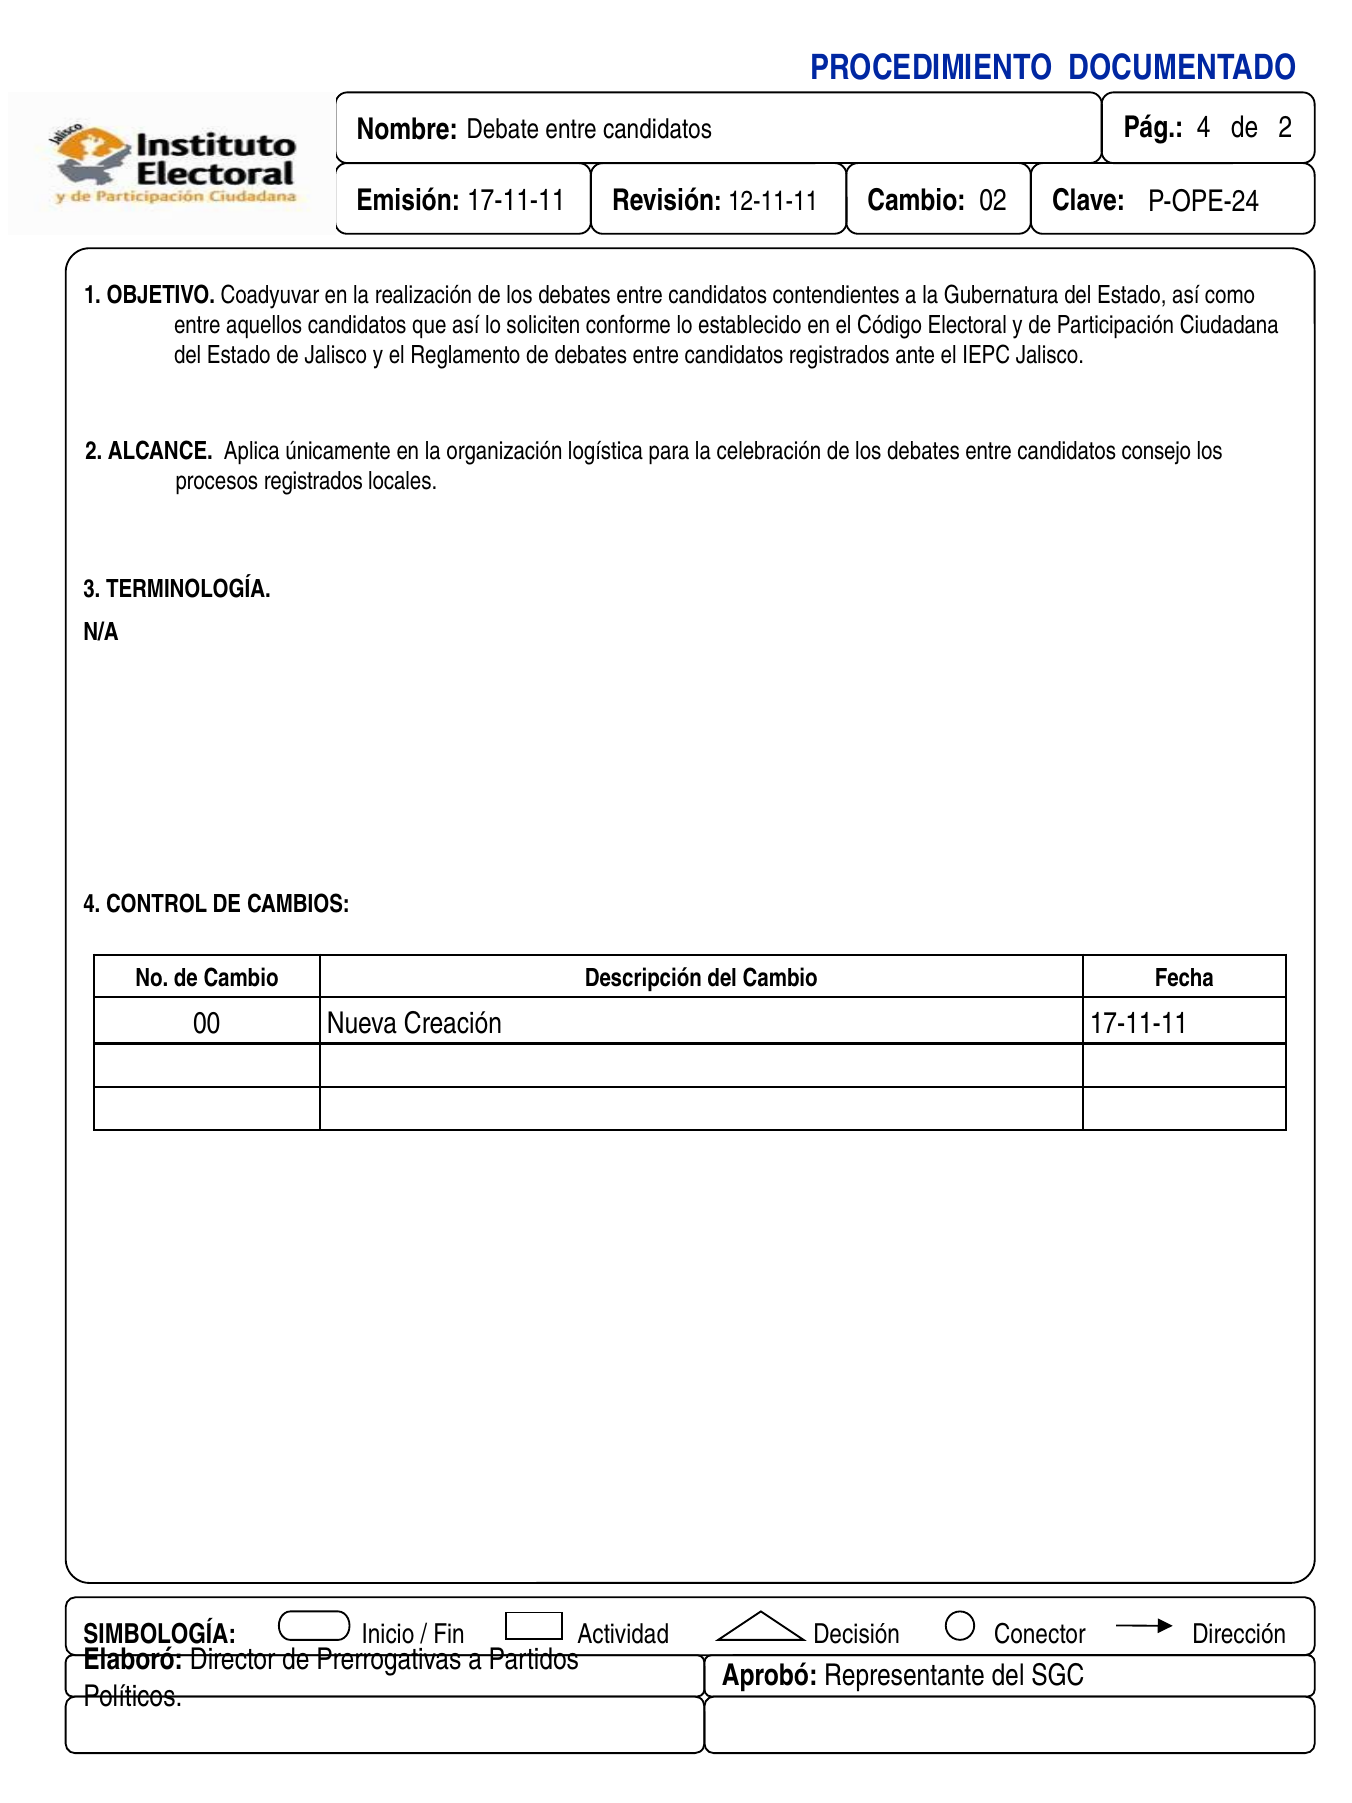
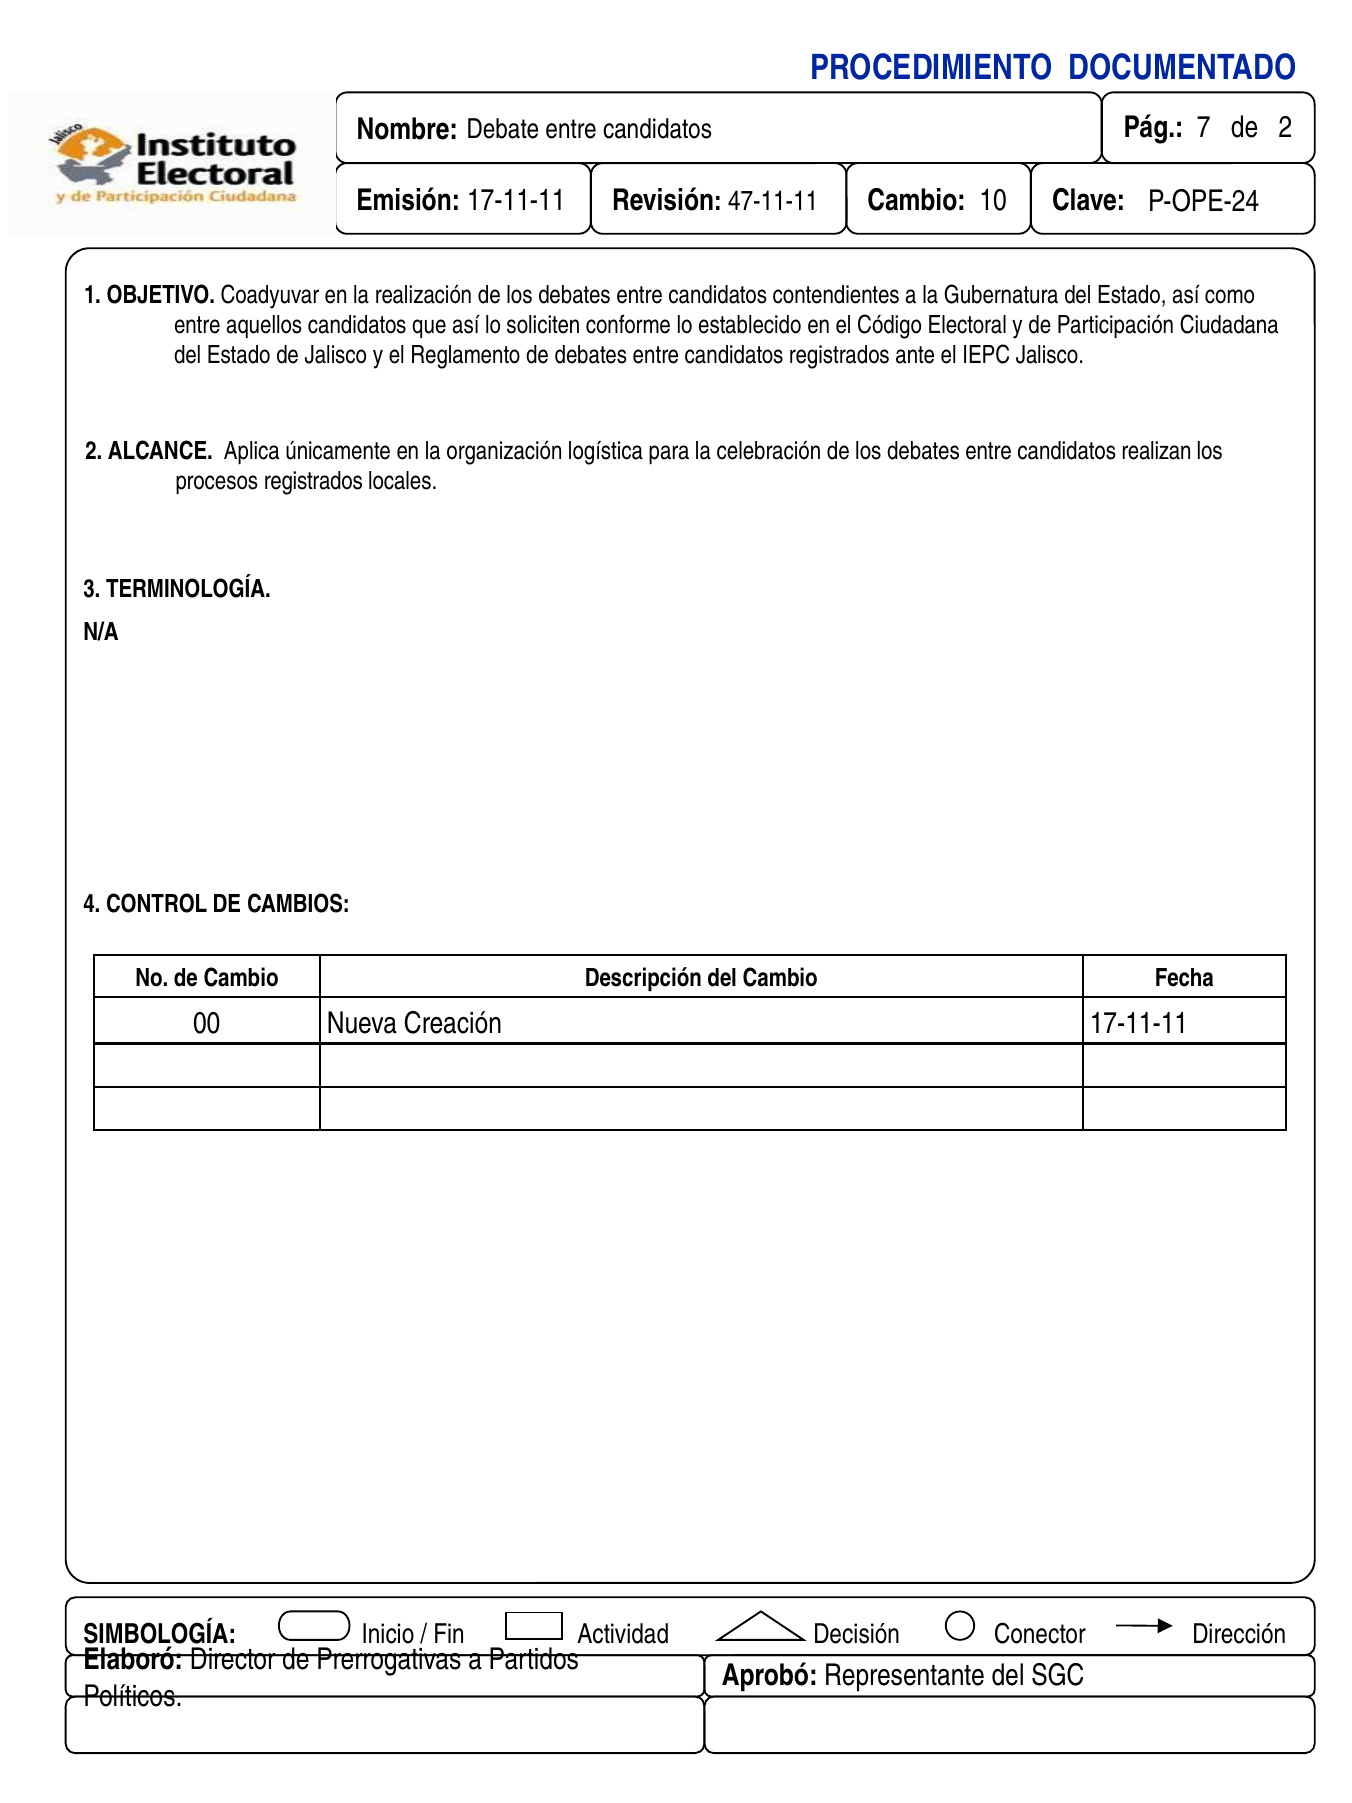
4: 4 -> 7 (1204, 127)
12-11-11: 12-11-11 -> 47-11-11 (773, 201)
02: 02 -> 10 (993, 200)
consejo: consejo -> realizan (1156, 451)
